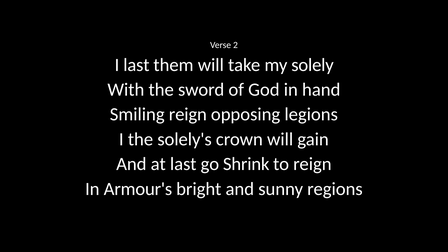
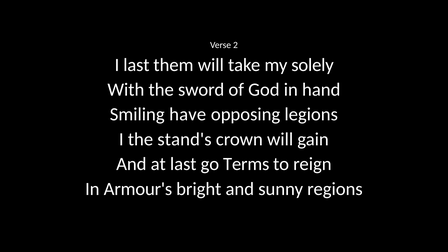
Smiling reign: reign -> have (188, 114)
solely's: solely's -> stand's (184, 139)
Shrink: Shrink -> Terms (246, 164)
